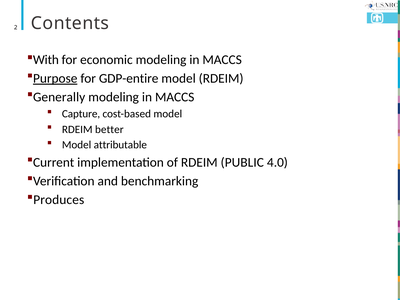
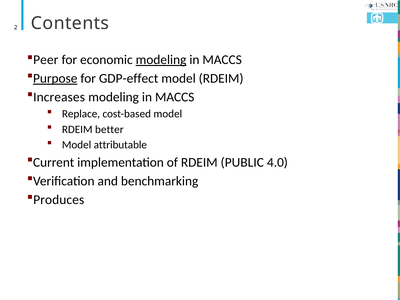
With: With -> Peer (46, 60)
modeling underline: none -> present (161, 60)
GDP-entire: GDP-entire -> GDP-effect (129, 78)
Generally: Generally -> Increases (59, 97)
Capture: Capture -> Replace (81, 114)
